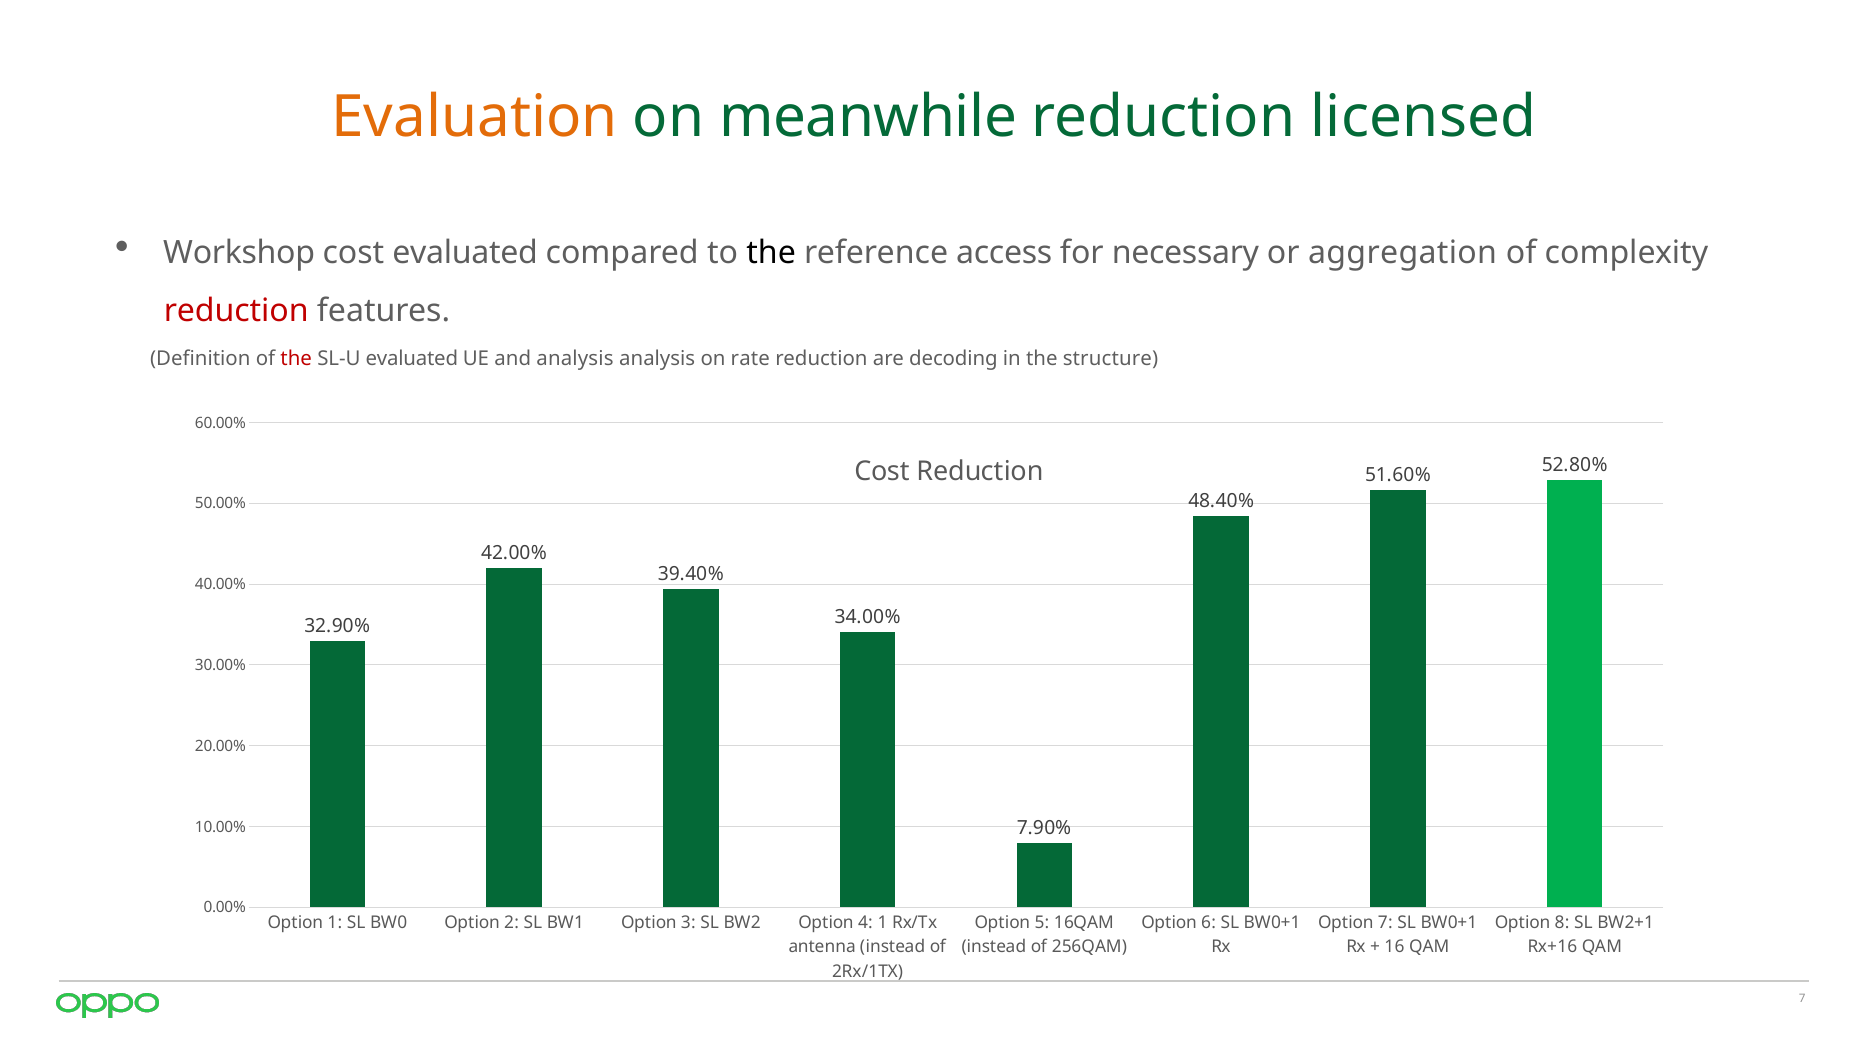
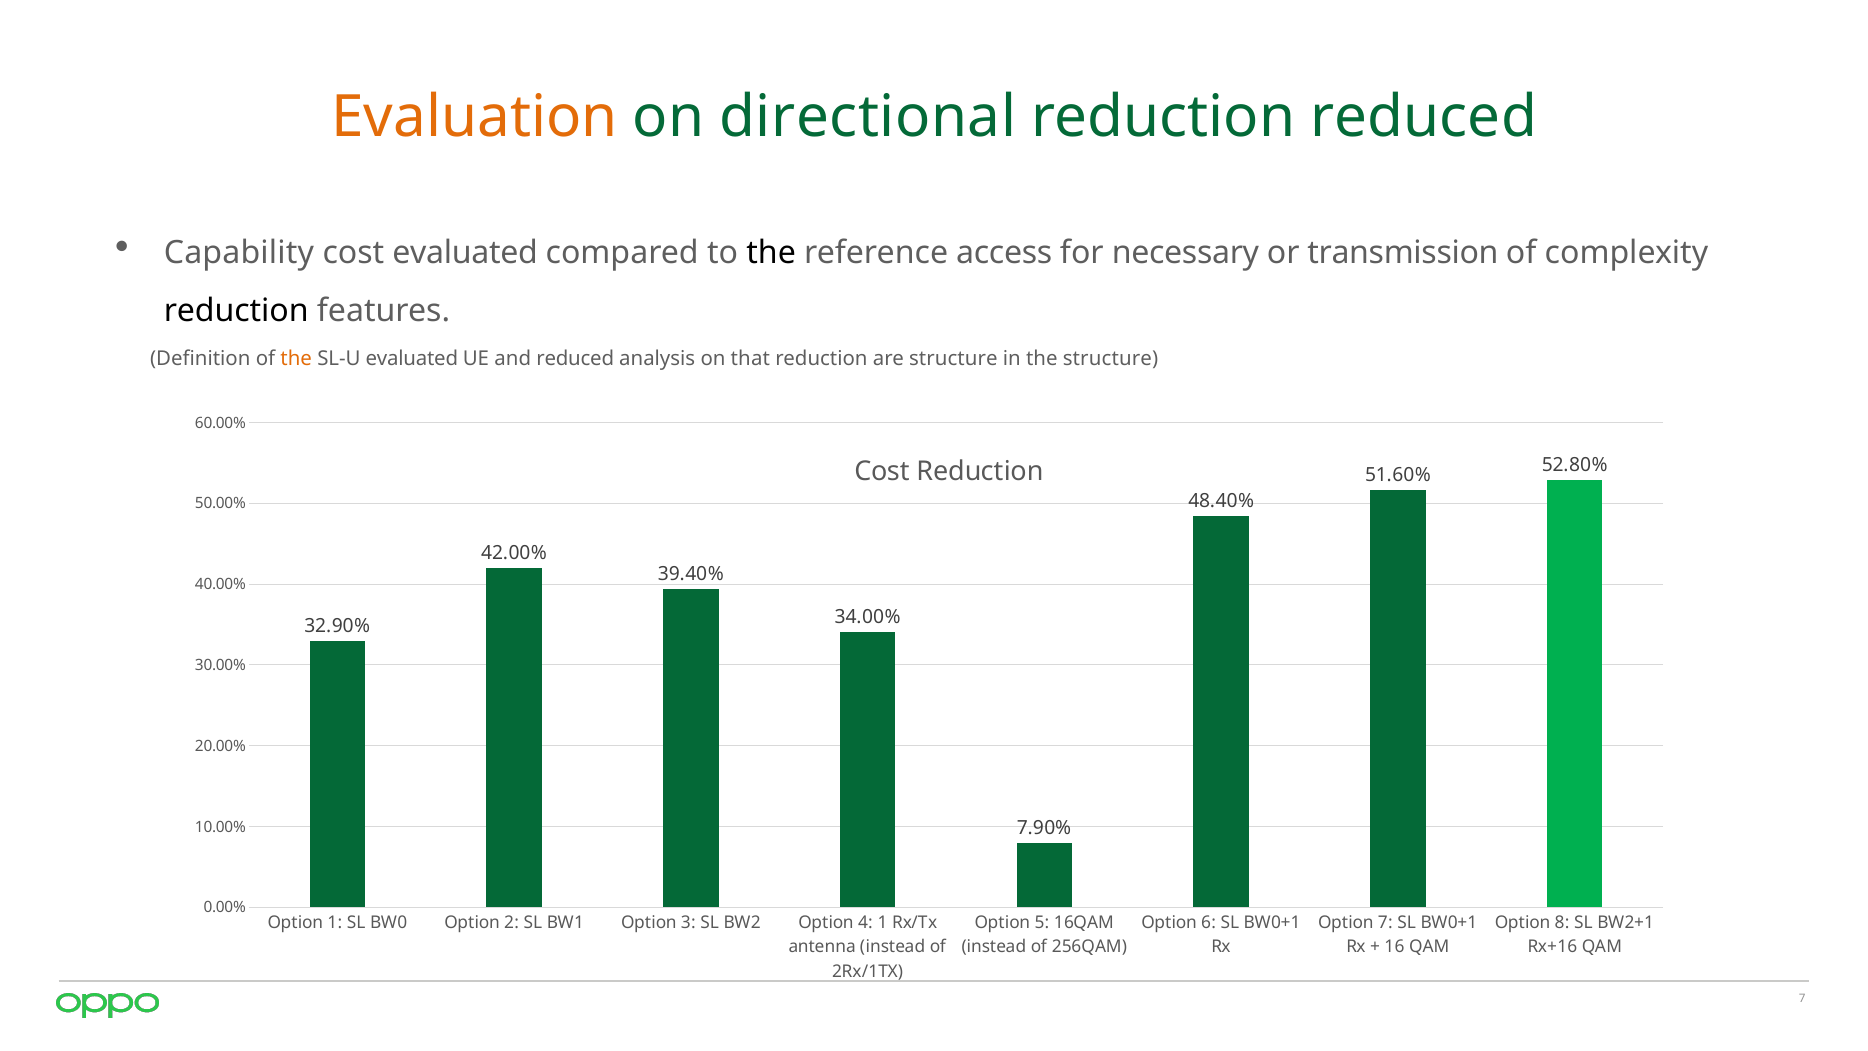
meanwhile: meanwhile -> directional (868, 117)
reduction licensed: licensed -> reduced (1424, 117)
Workshop: Workshop -> Capability (239, 253)
aggregation: aggregation -> transmission (1403, 253)
reduction colour: red -> black (236, 311)
the colour: red -> orange (296, 358)
and analysis: analysis -> reduced (575, 358)
rate: rate -> that (750, 358)
are decoding: decoding -> structure (953, 358)
